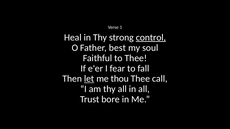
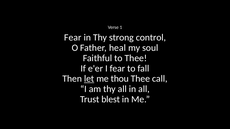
Heal: Heal -> Fear (73, 38)
control underline: present -> none (151, 38)
best: best -> heal (117, 48)
bore: bore -> blest (111, 100)
